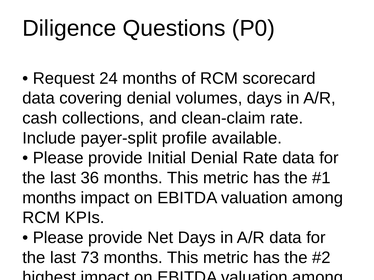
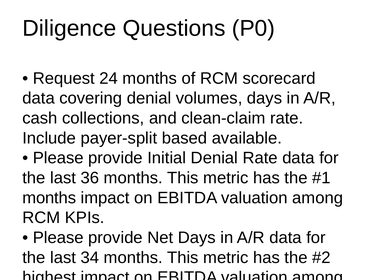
profile: profile -> based (184, 138)
73: 73 -> 34 (90, 258)
